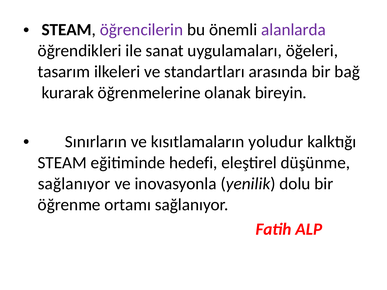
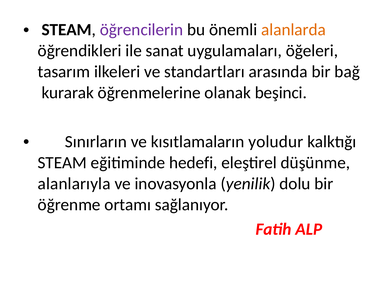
alanlarda colour: purple -> orange (294, 30)
bireyin: bireyin -> beşinci (281, 93)
sağlanıyor: sağlanıyor -> alanlarıyla (74, 184)
